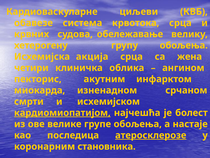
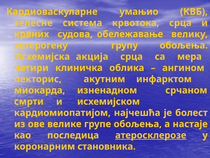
циљеви: циљеви -> умањио (139, 12)
обавезе: обавезе -> телесне (33, 23)
жена: жена -> мера (189, 56)
кардиомиопатијом underline: present -> none (62, 112)
